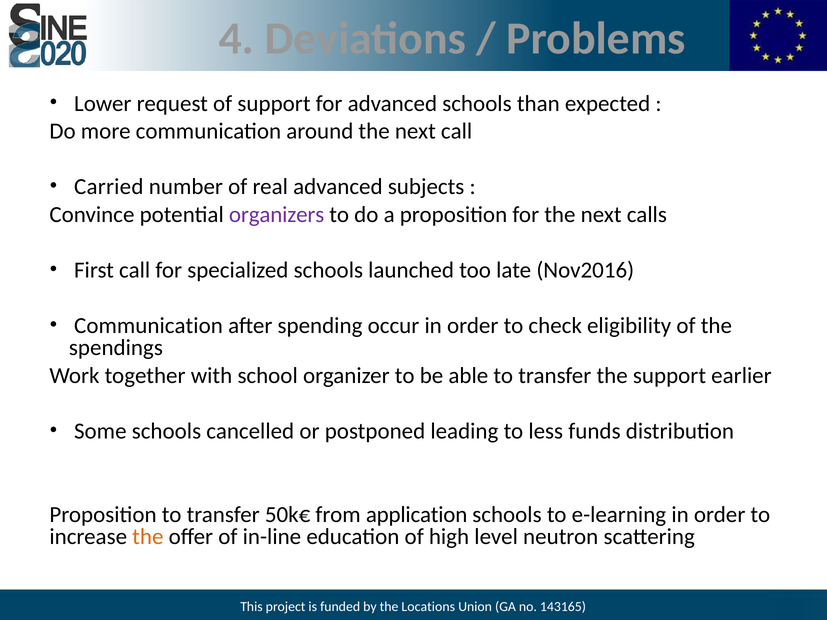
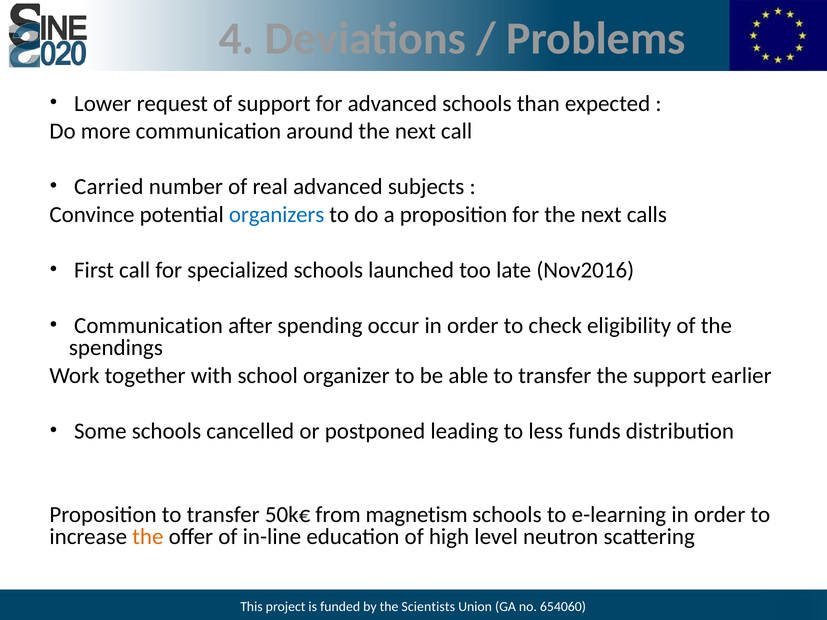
organizers colour: purple -> blue (277, 215)
application: application -> magnetism (417, 515)
Locations: Locations -> Scientists (428, 607)
143165: 143165 -> 654060 (563, 607)
